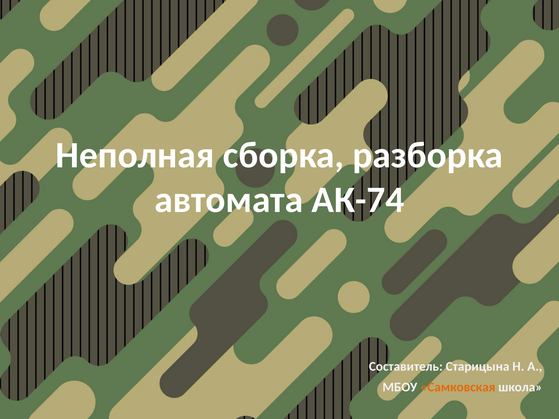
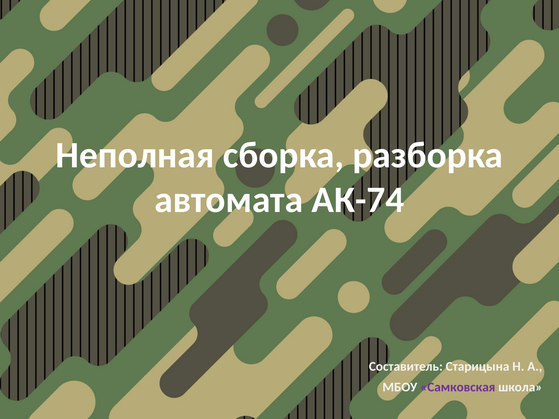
Самковская colour: orange -> purple (458, 387)
